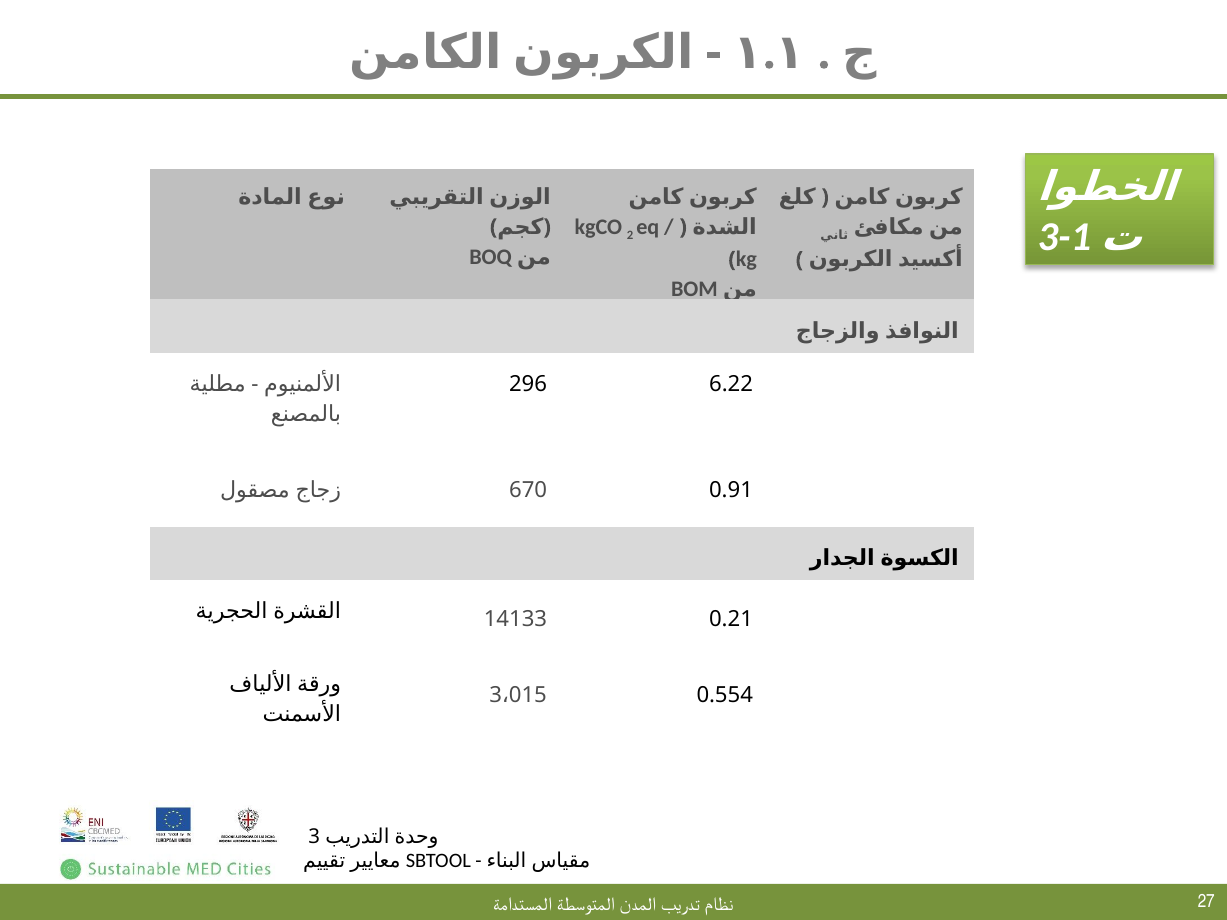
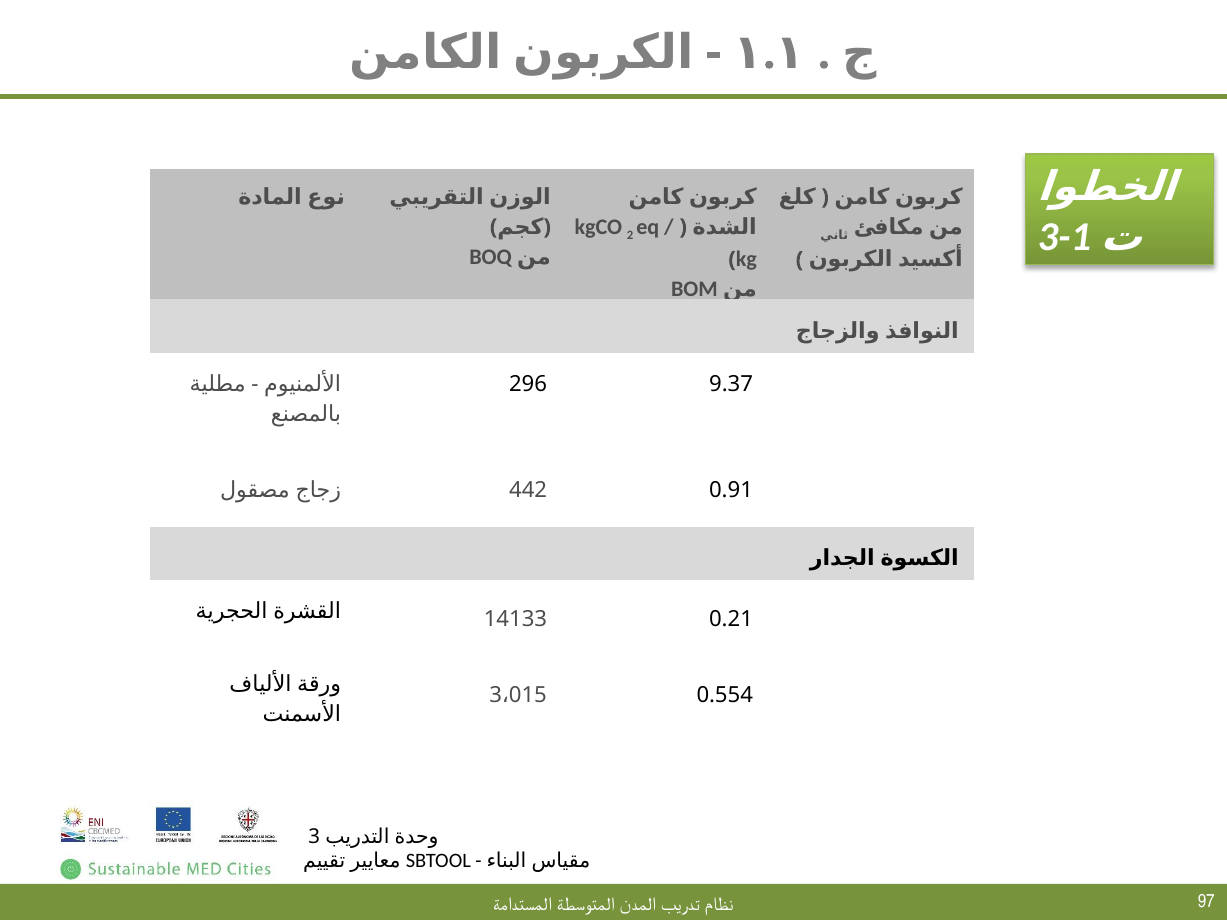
6.22: 6.22 -> 9.37 (731, 384)
670: 670 -> 442 (528, 491)
27: 27 -> 97 (1206, 901)
